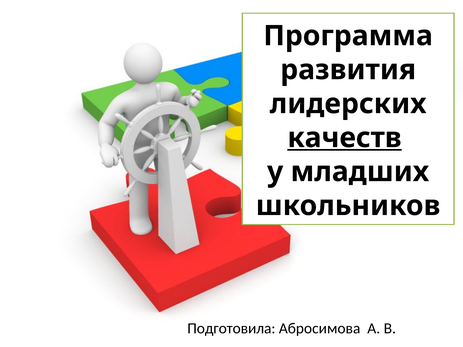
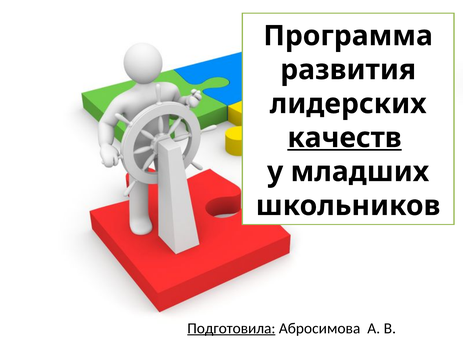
Подготовила underline: none -> present (231, 328)
